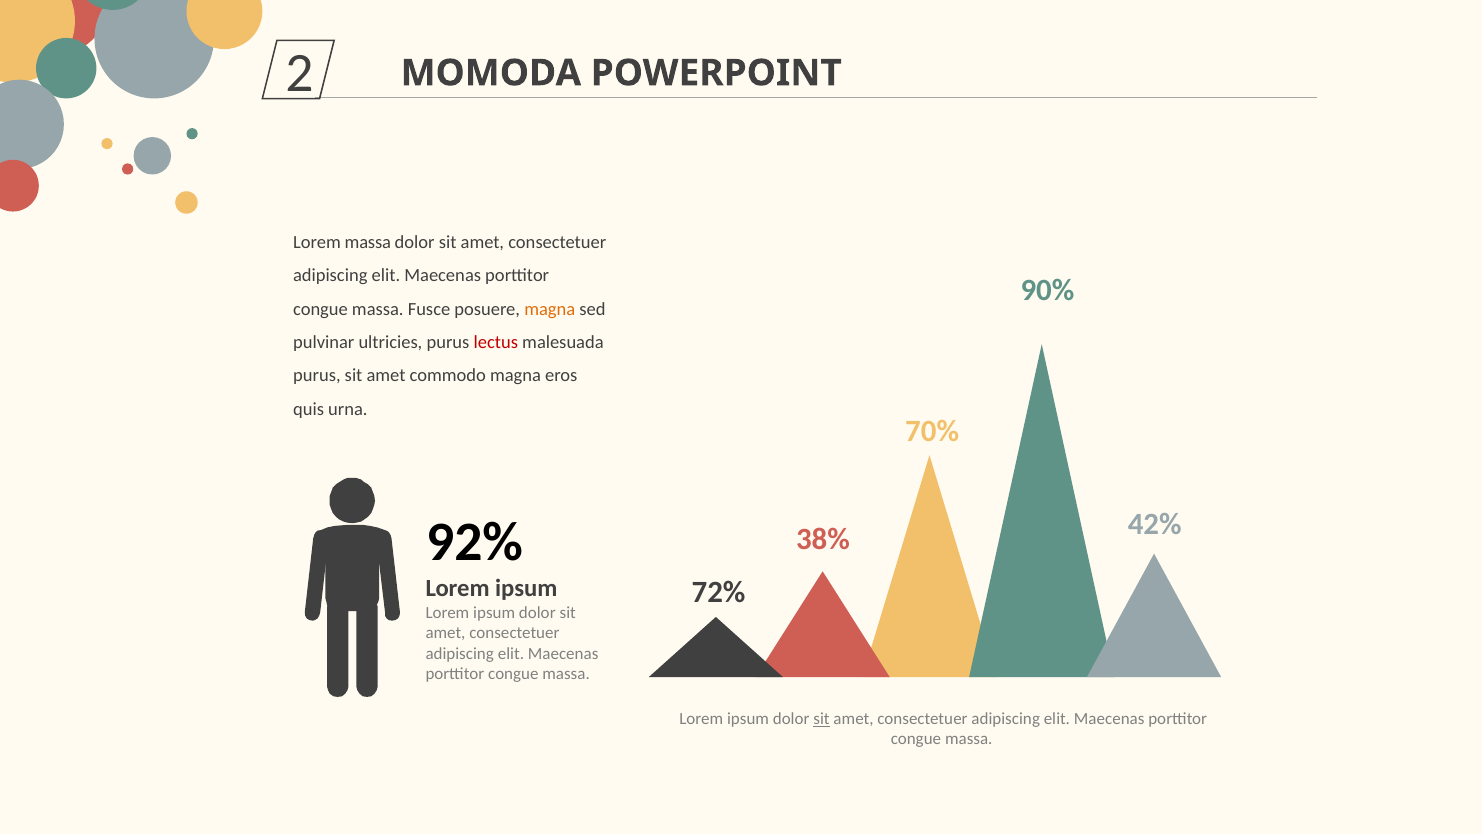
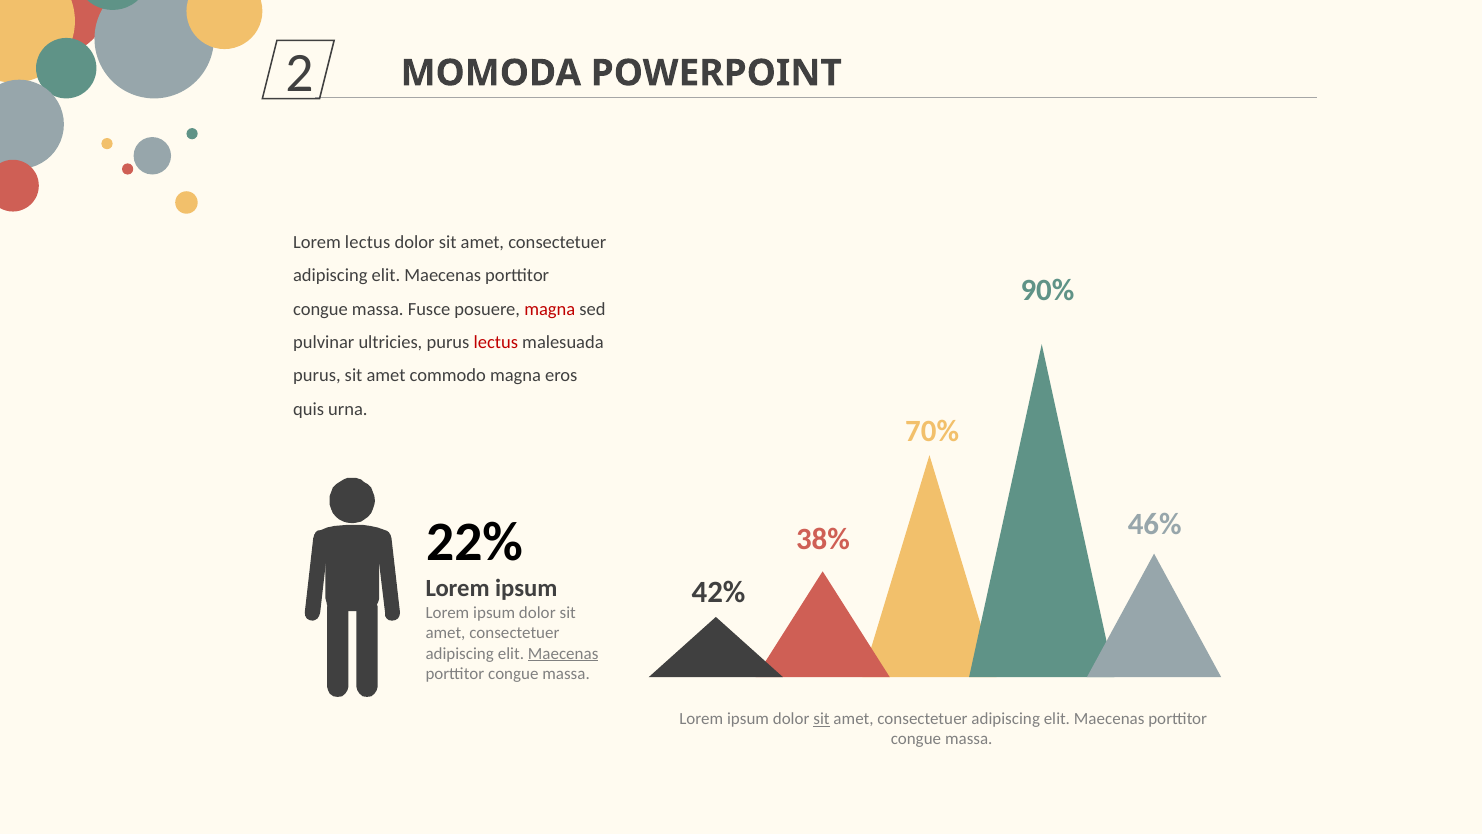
Lorem massa: massa -> lectus (368, 242)
magna colour: orange -> red (550, 309)
42%: 42% -> 46% (1155, 524)
92%: 92% -> 22% (475, 542)
72%: 72% -> 42% (719, 592)
Maecenas underline: none -> present (563, 653)
